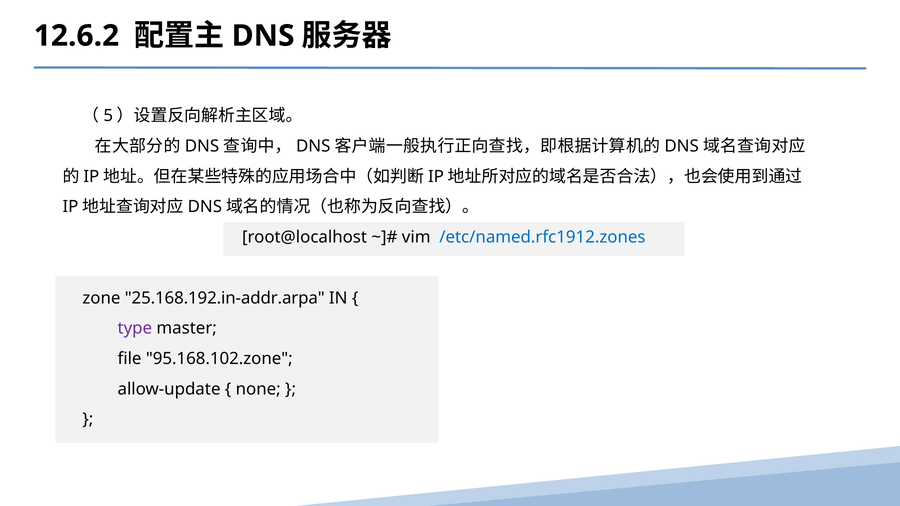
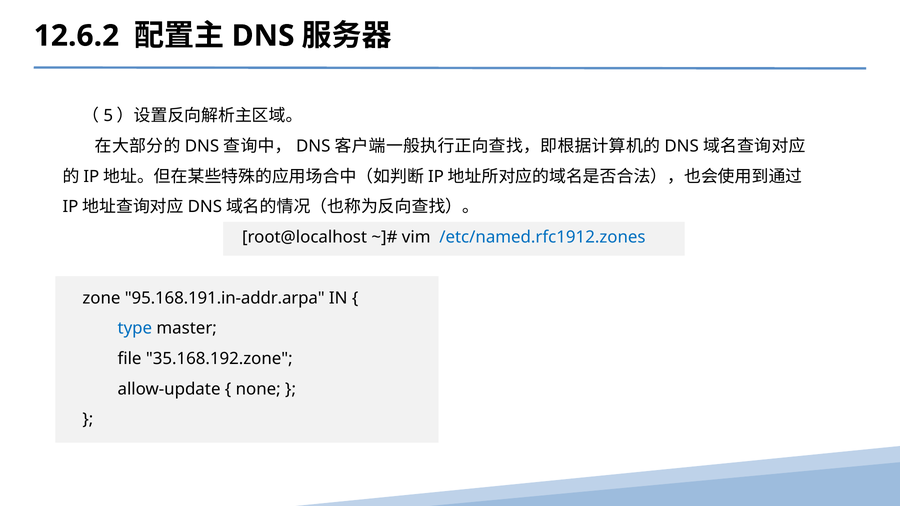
25.168.192.in-addr.arpa: 25.168.192.in-addr.arpa -> 95.168.191.in-addr.arpa (225, 298)
type colour: purple -> blue (135, 328)
95.168.102.zone: 95.168.102.zone -> 35.168.192.zone (219, 359)
